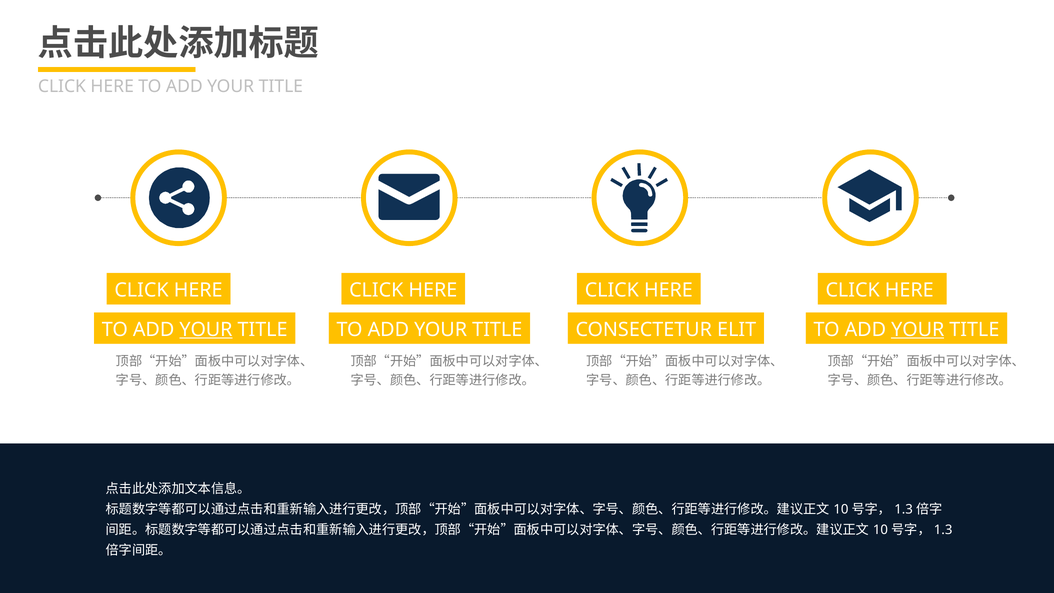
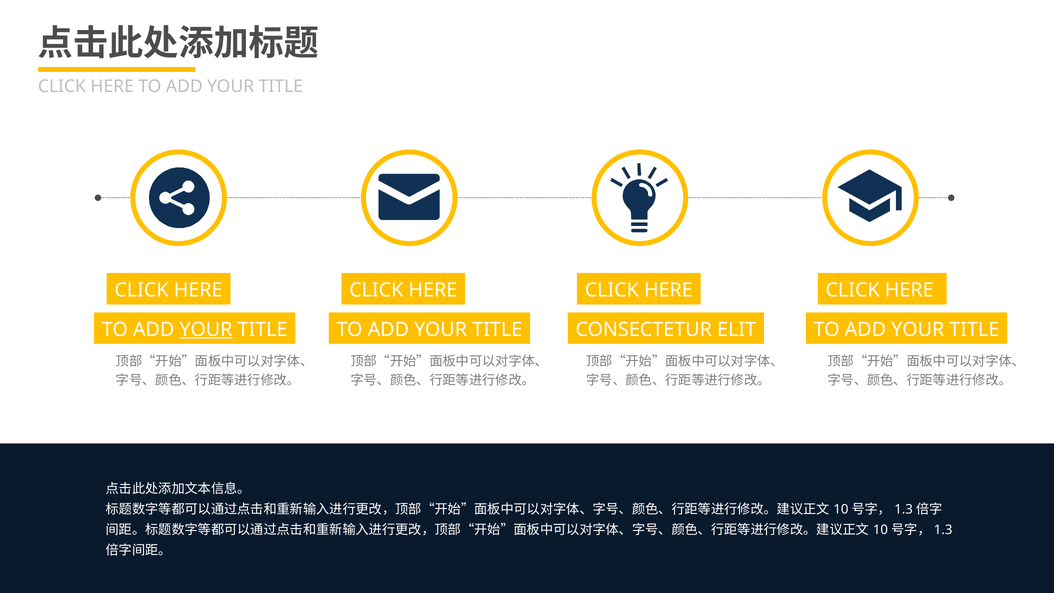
YOUR underline: present -> none (918, 329)
